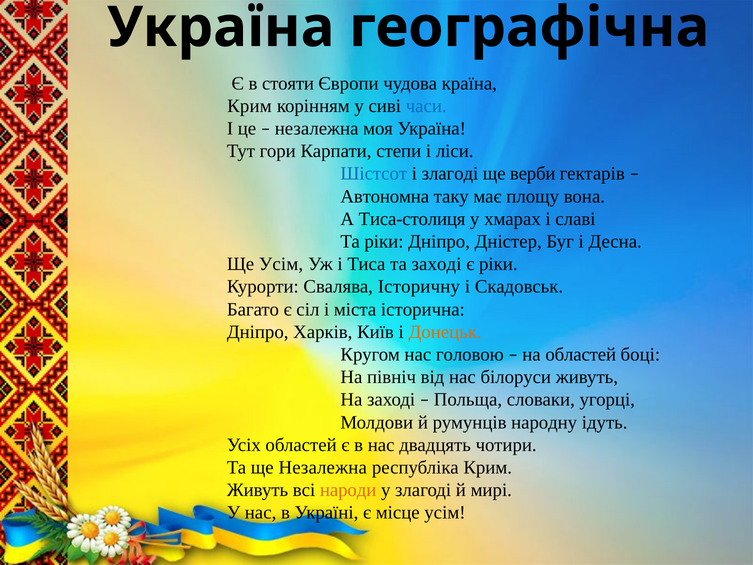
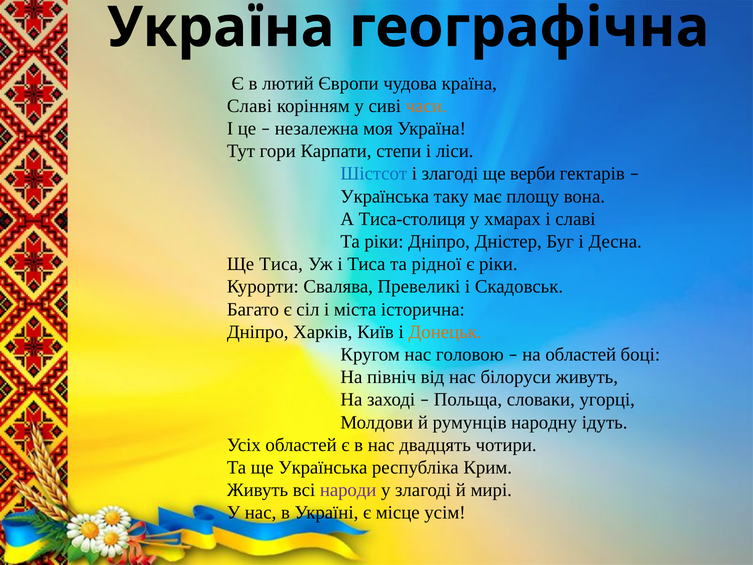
стояти: стояти -> лютий (288, 83)
Крим: Крим -> Славі (249, 106)
часи colour: blue -> orange (426, 106)
Автономна: Автономна -> Українська (385, 196)
Ще Усім: Усім -> Тиса (281, 264)
та заході: заході -> рідної (436, 264)
Історичну: Історичну -> Превеликі (419, 287)
ще Незалежна: Незалежна -> Українська (323, 467)
народи colour: orange -> purple (348, 490)
